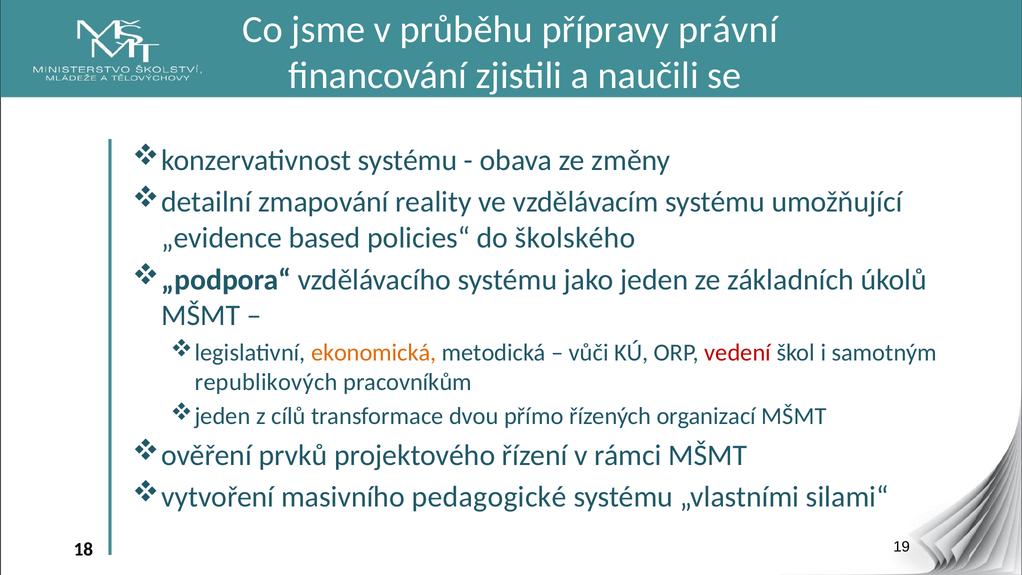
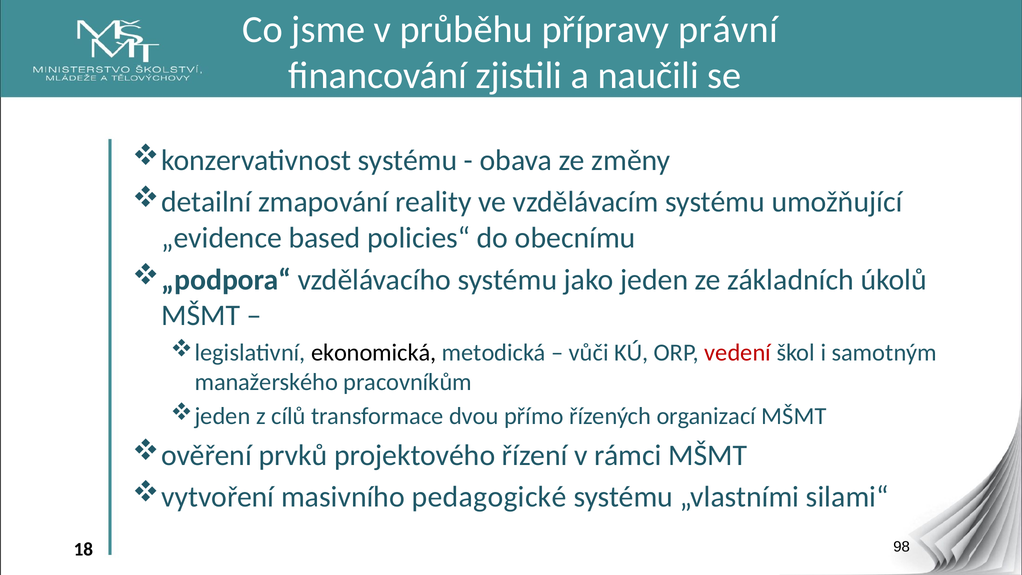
školského: školského -> obecnímu (575, 238)
ekonomická colour: orange -> black (374, 353)
republikových: republikových -> manažerského (266, 382)
19: 19 -> 98 (902, 547)
